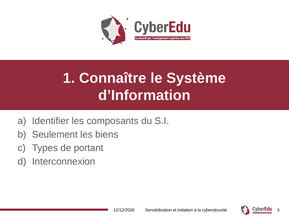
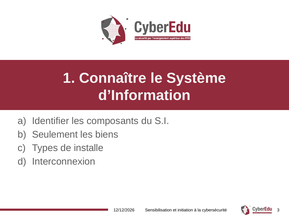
portant: portant -> installe (89, 148)
